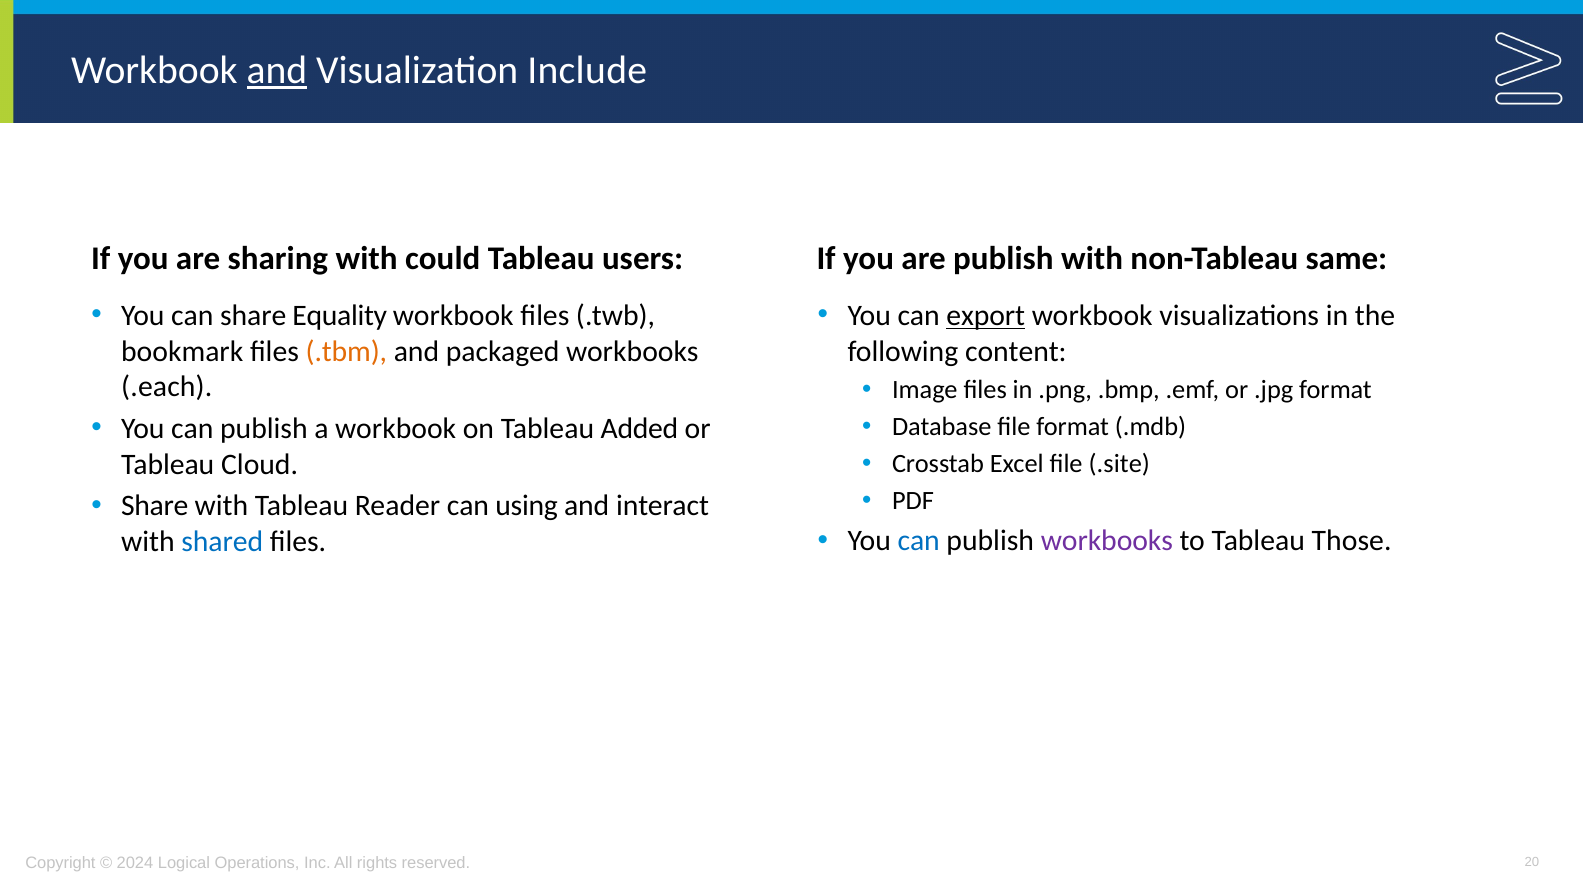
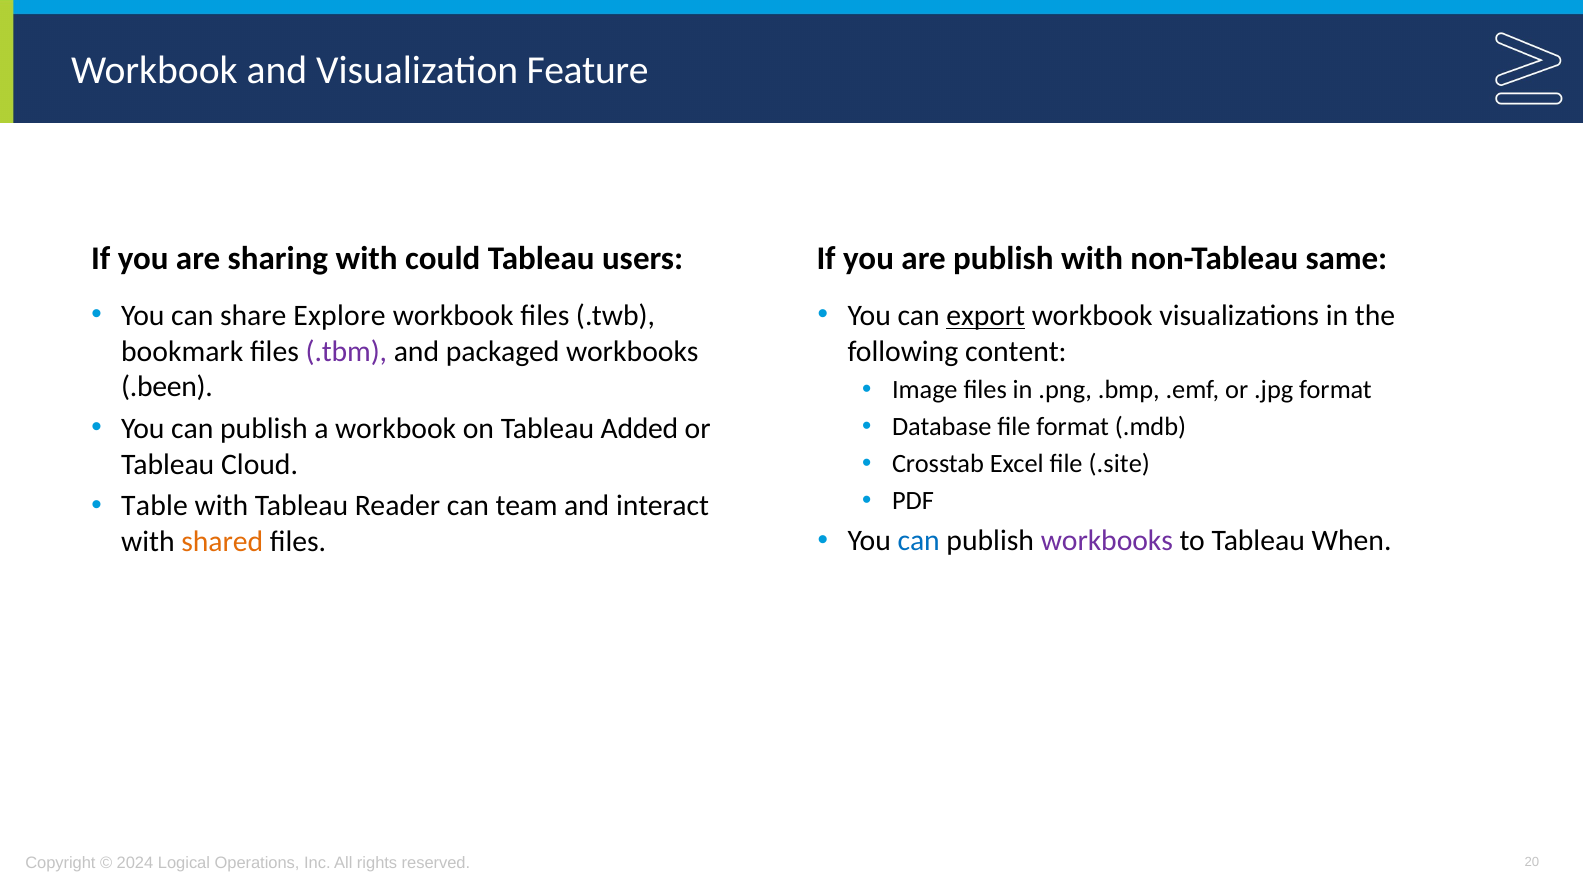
and underline: present -> none (277, 71)
Include: Include -> Feature (588, 71)
Equality: Equality -> Explore (339, 316)
.tbm colour: orange -> purple (346, 351)
.each: .each -> .been (167, 387)
Share: Share -> Table (155, 506)
using: using -> team (527, 506)
Those: Those -> When (1352, 541)
shared colour: blue -> orange (222, 541)
